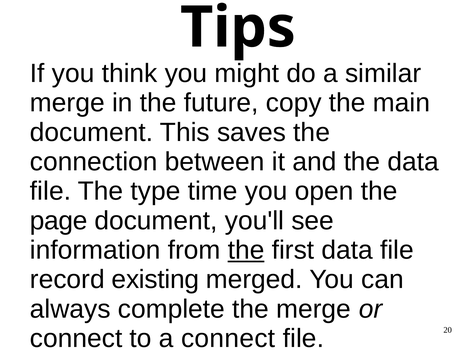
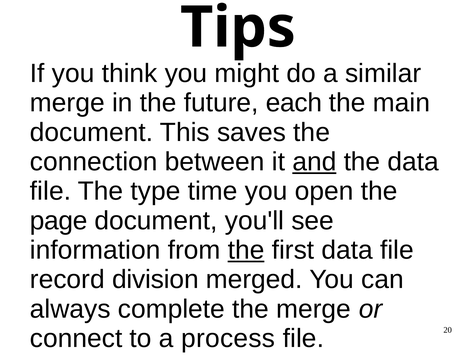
copy: copy -> each (294, 103)
and underline: none -> present (314, 162)
existing: existing -> division (155, 280)
a connect: connect -> process (228, 338)
